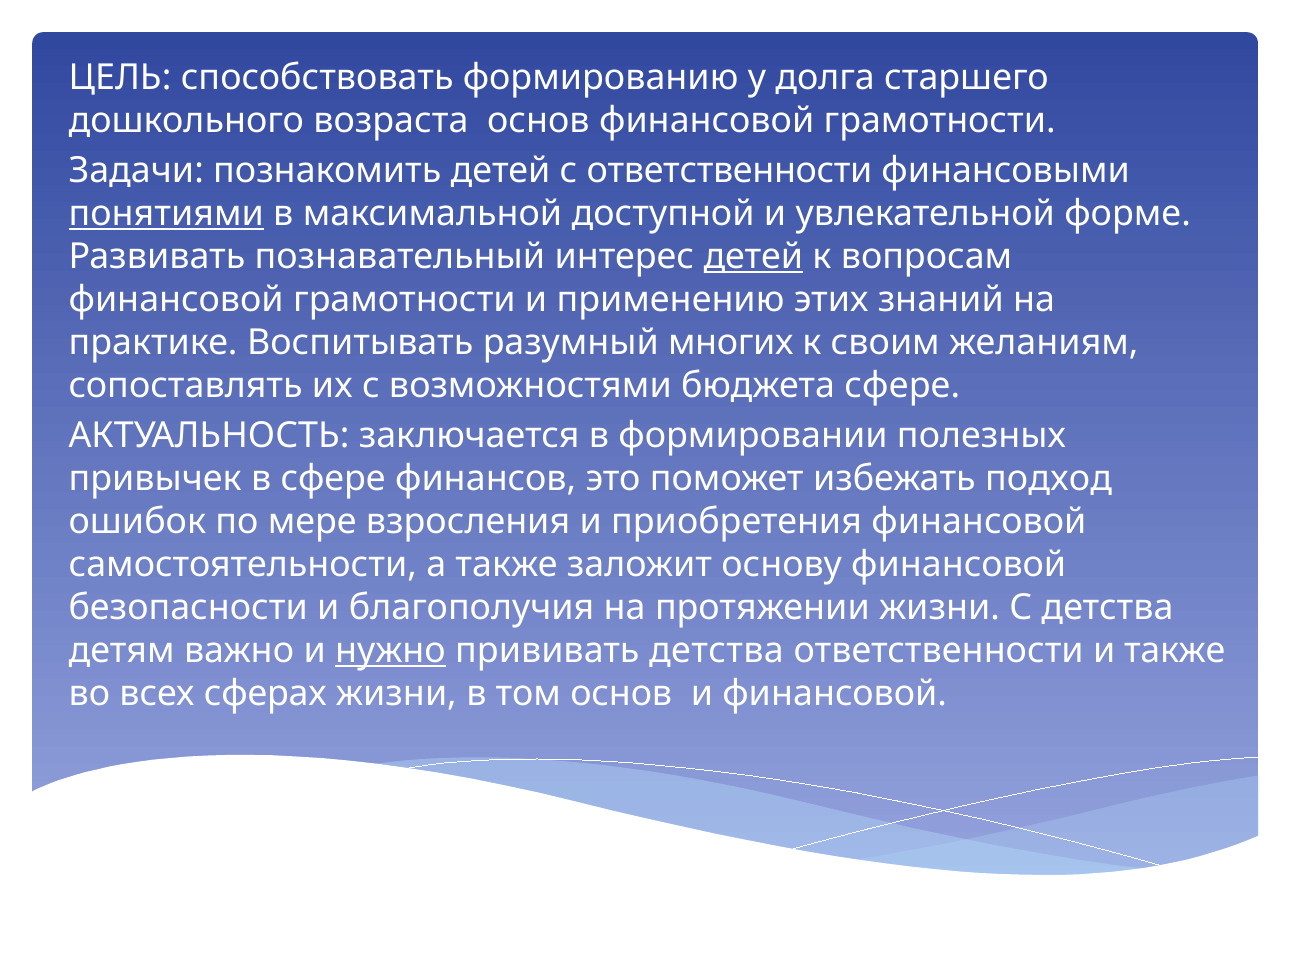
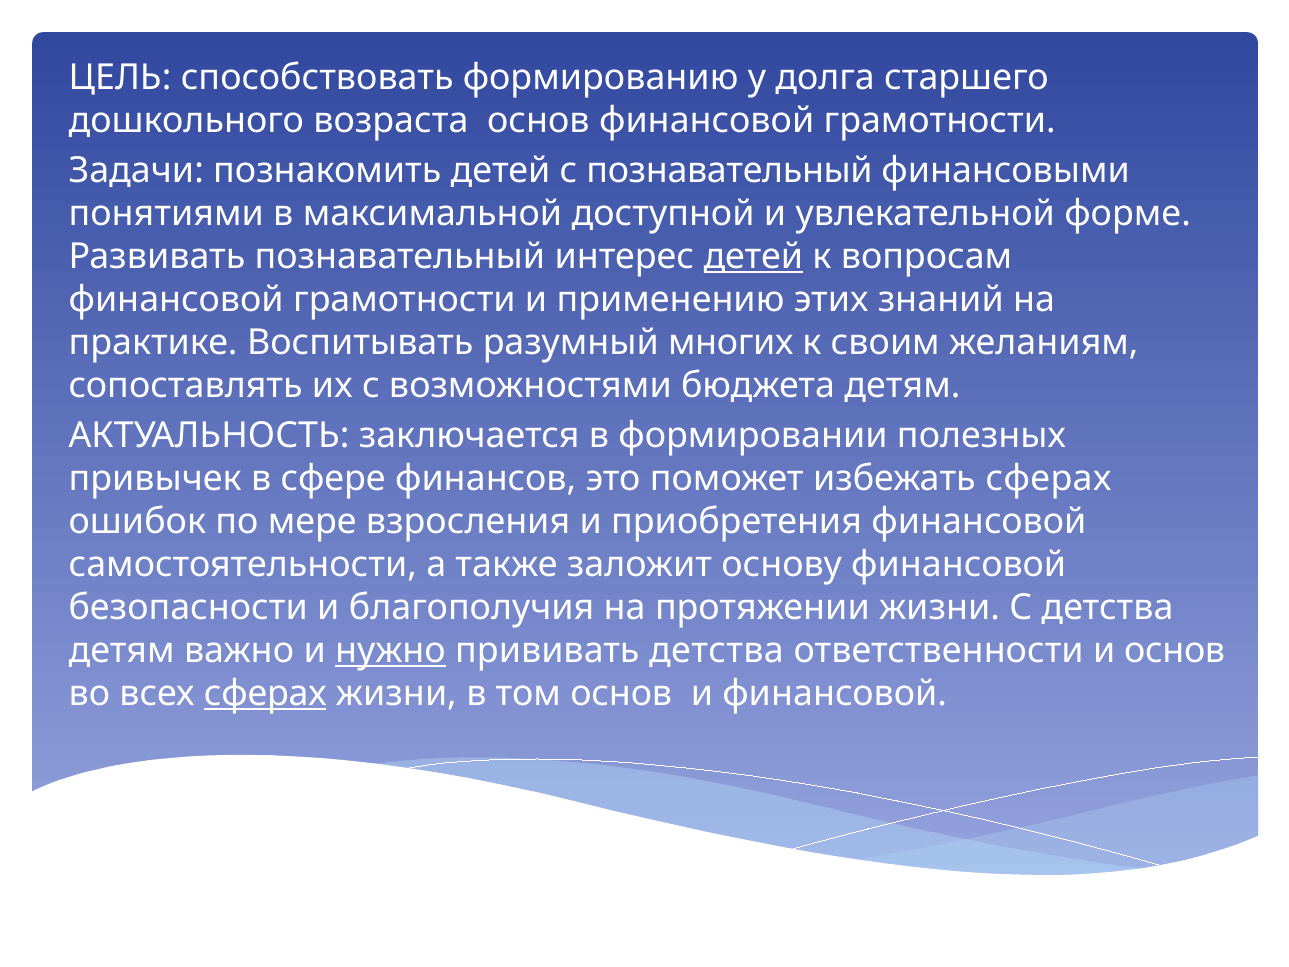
с ответственности: ответственности -> познавательный (730, 170)
понятиями underline: present -> none (166, 213)
бюджета сфере: сфере -> детям (902, 385)
избежать подход: подход -> сферах (1049, 479)
и также: также -> основ (1175, 650)
сферах underline: none -> present (265, 693)
